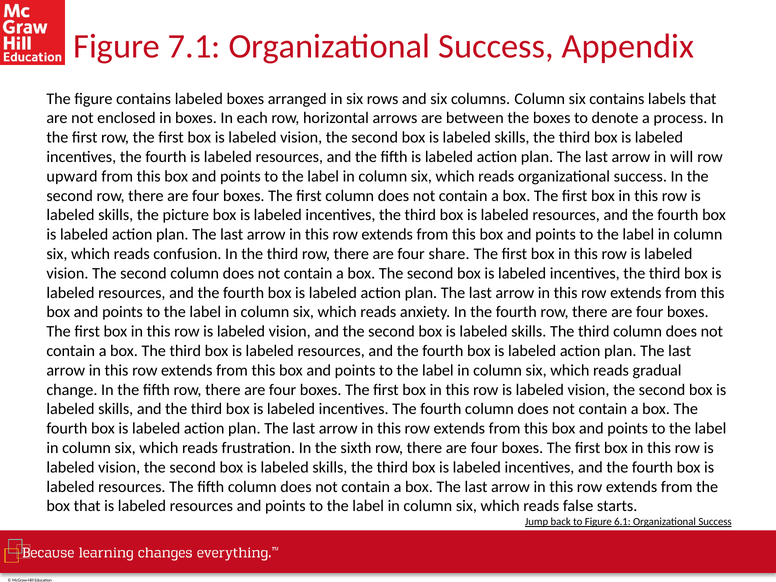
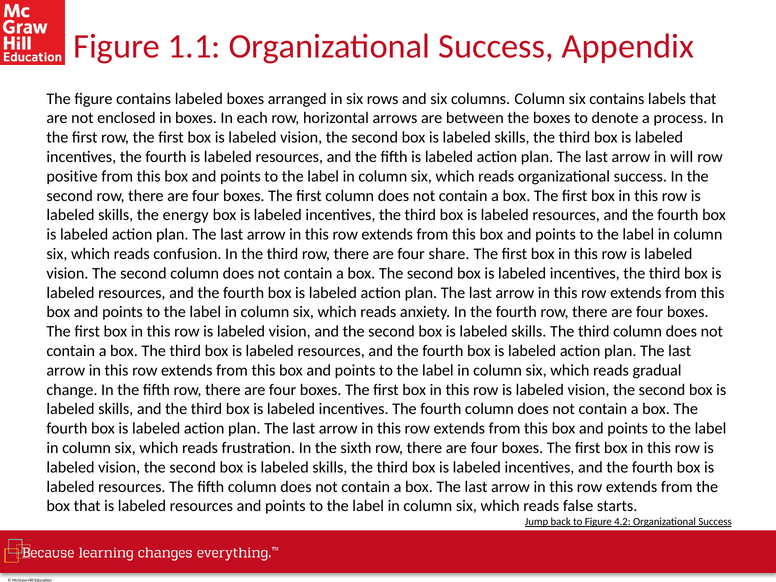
7.1: 7.1 -> 1.1 (194, 46)
upward: upward -> positive (72, 176)
picture: picture -> energy (186, 215)
6.1: 6.1 -> 4.2 (622, 522)
